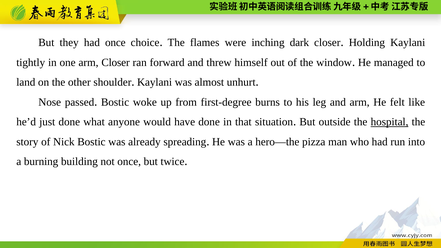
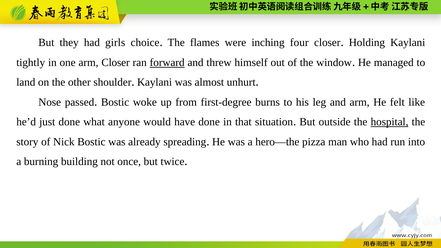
had once: once -> girls (115, 43)
dark: dark -> four (299, 43)
forward underline: none -> present (167, 63)
